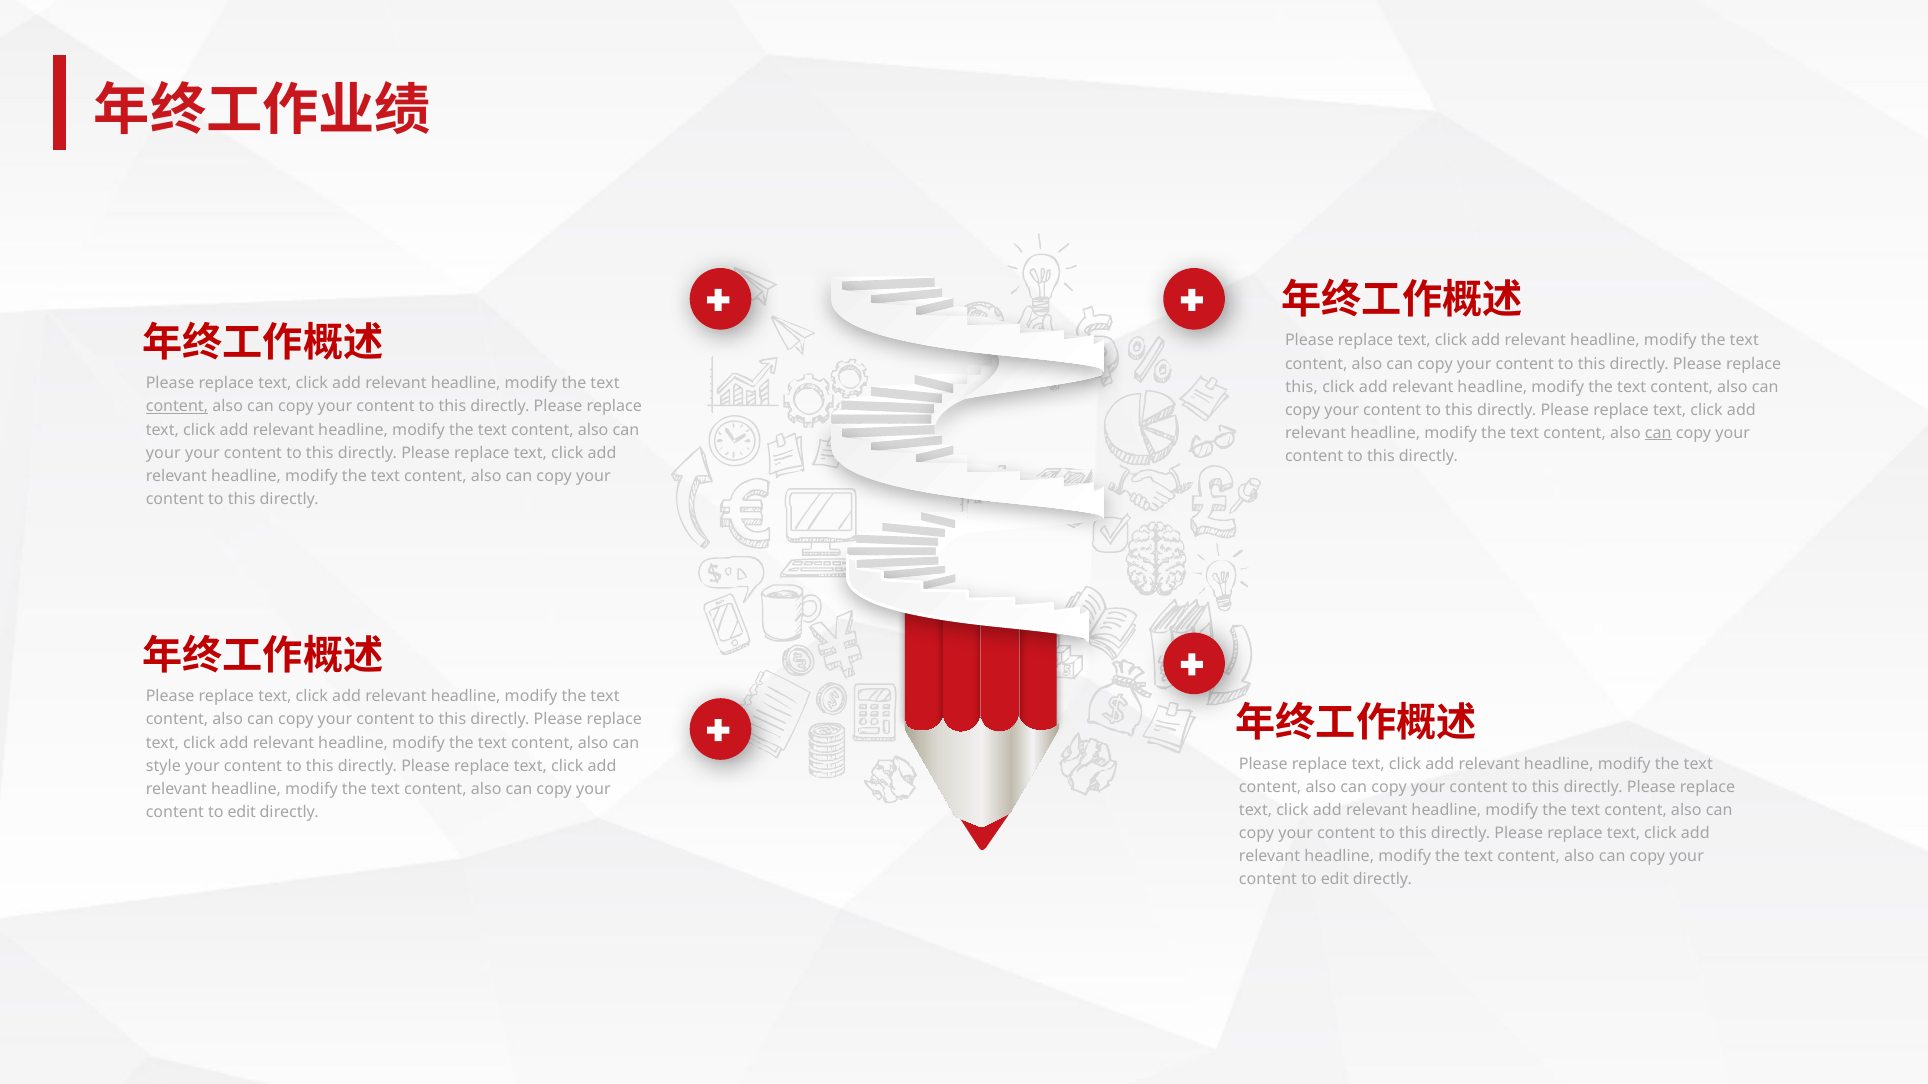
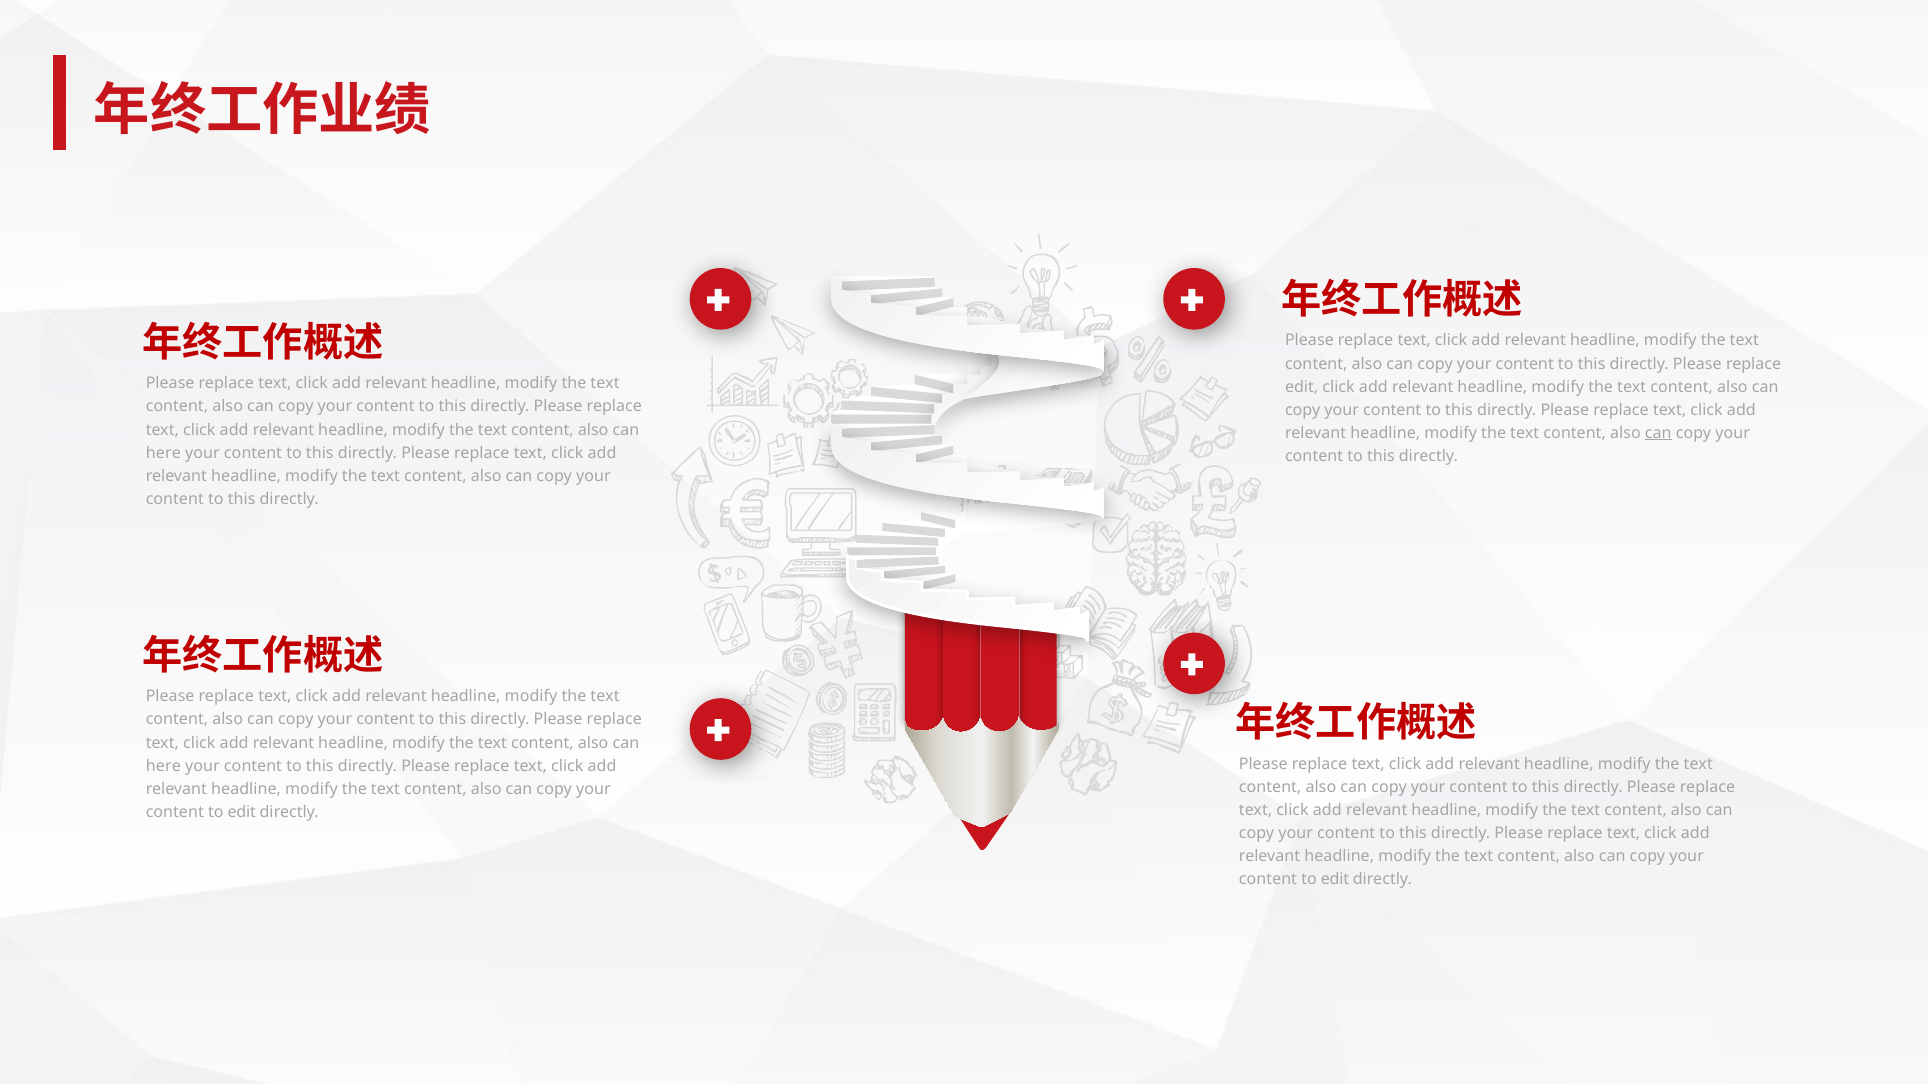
this: this -> edit (1302, 387)
content underline: present -> none (177, 407)
your: your -> here (163, 453)
style: style -> here (163, 766)
